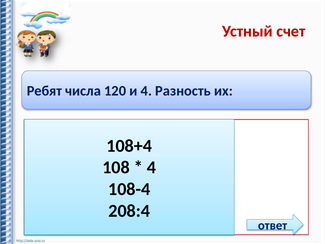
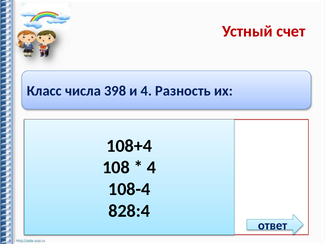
Ребят: Ребят -> Класс (44, 91)
120: 120 -> 398 (115, 91)
208:4: 208:4 -> 828:4 (129, 211)
